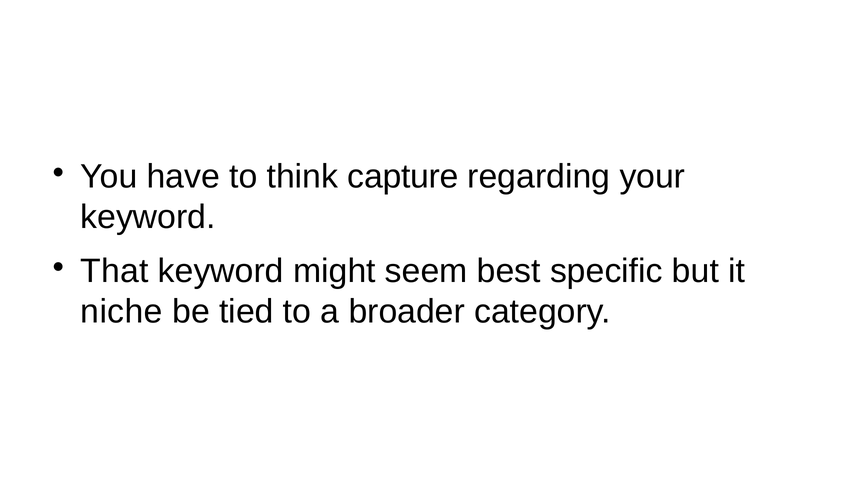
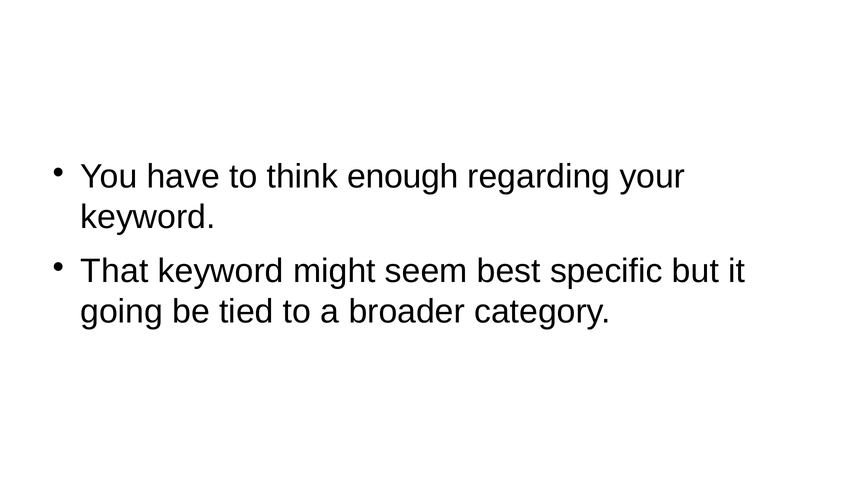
capture: capture -> enough (403, 176)
niche: niche -> going (122, 312)
